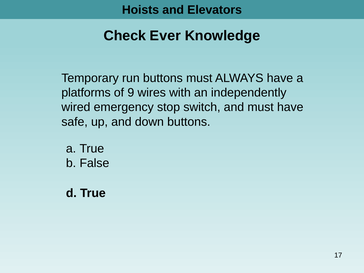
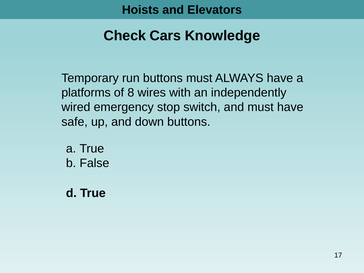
Ever: Ever -> Cars (165, 36)
9: 9 -> 8 (131, 93)
